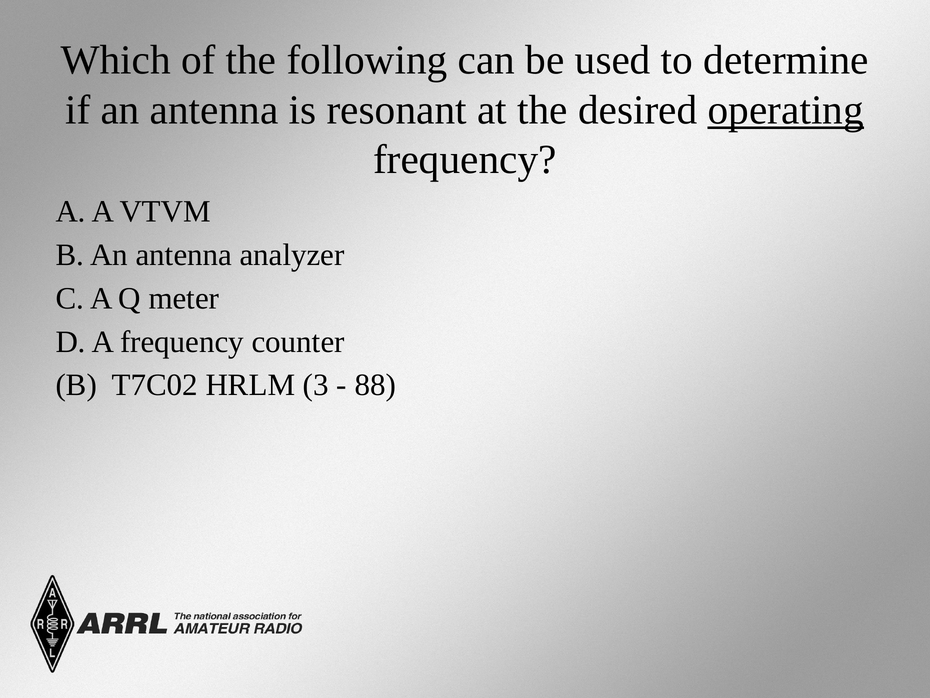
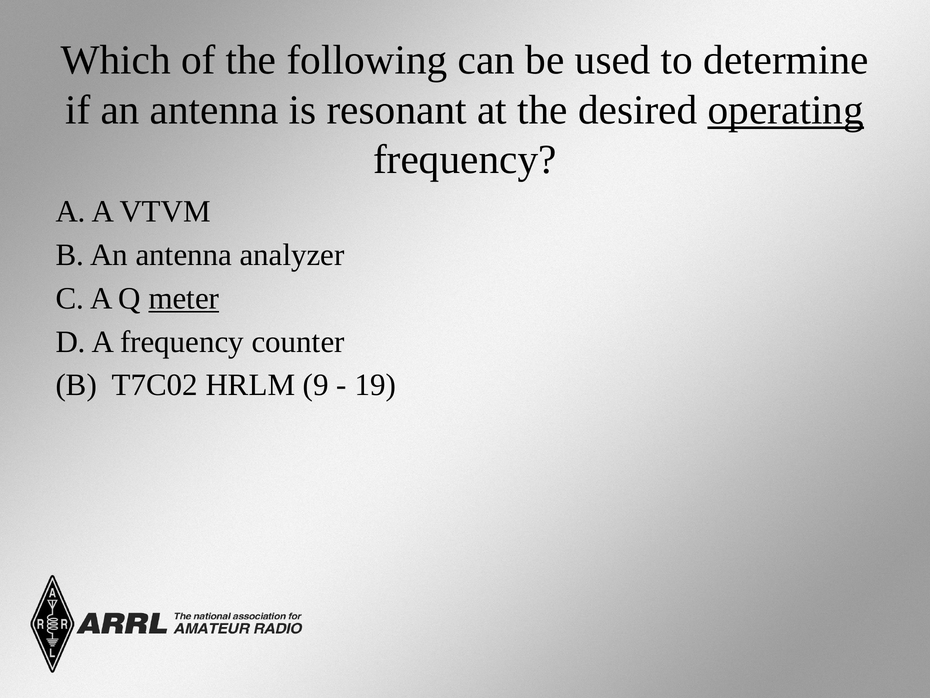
meter underline: none -> present (184, 298)
3: 3 -> 9 (316, 385)
88: 88 -> 19 (375, 385)
